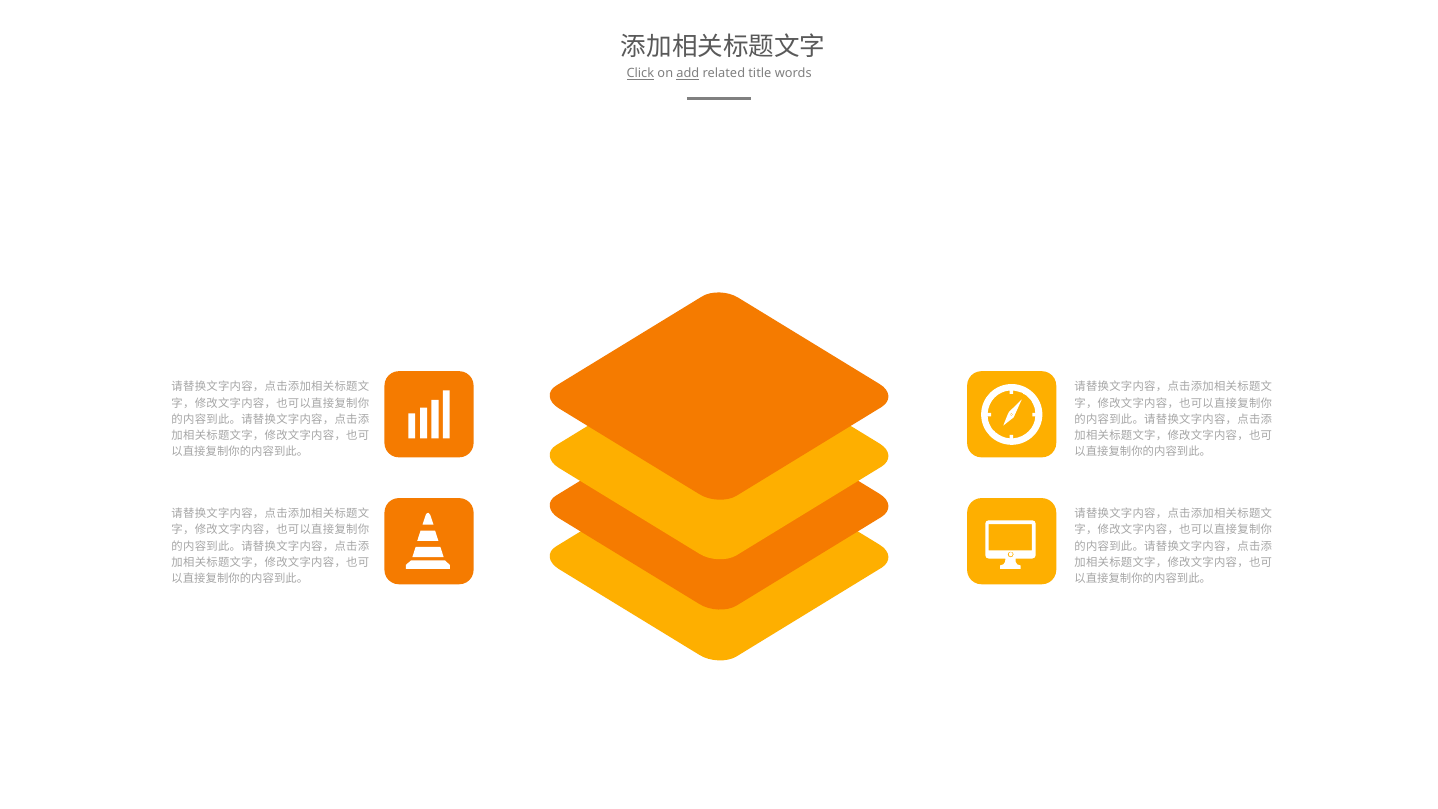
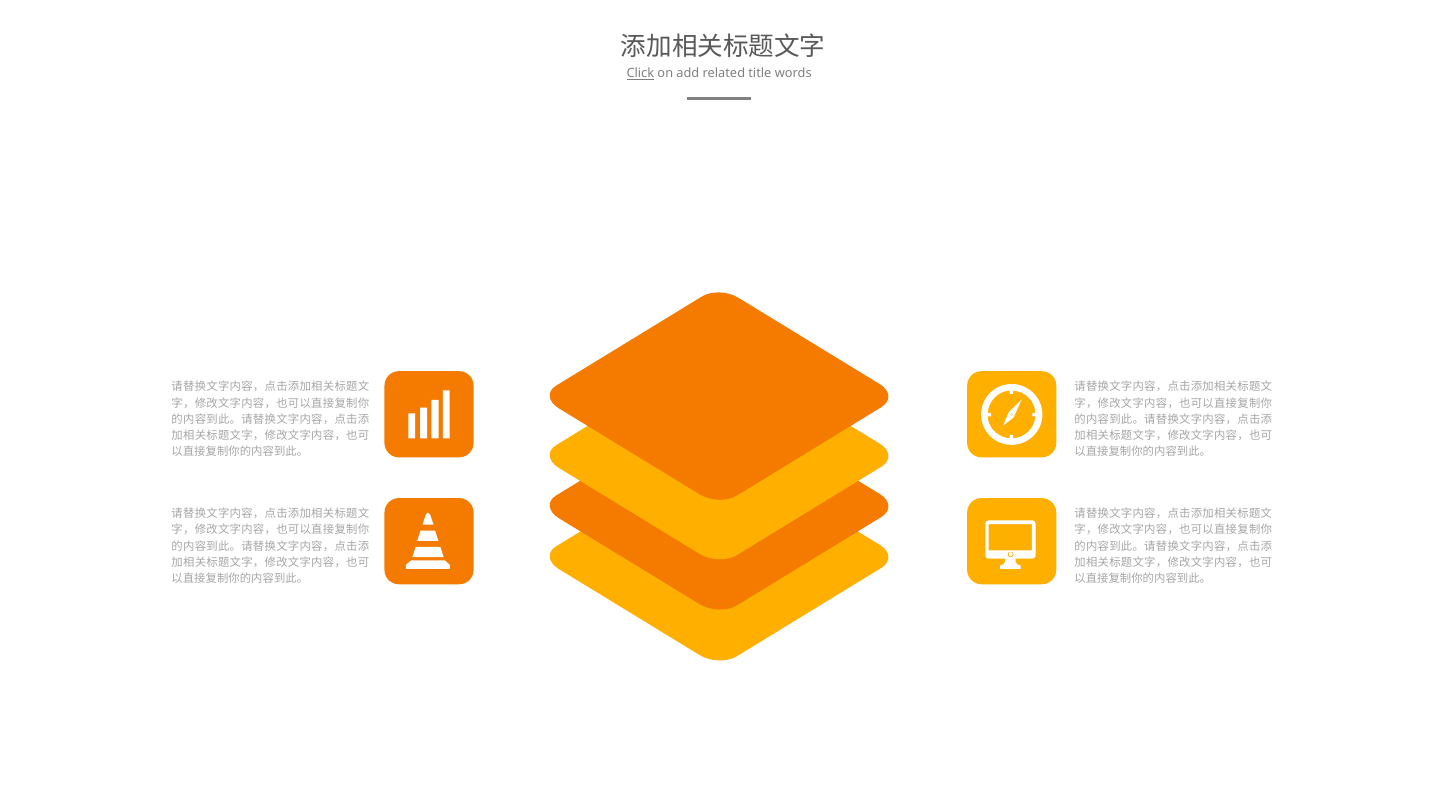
add underline: present -> none (688, 74)
